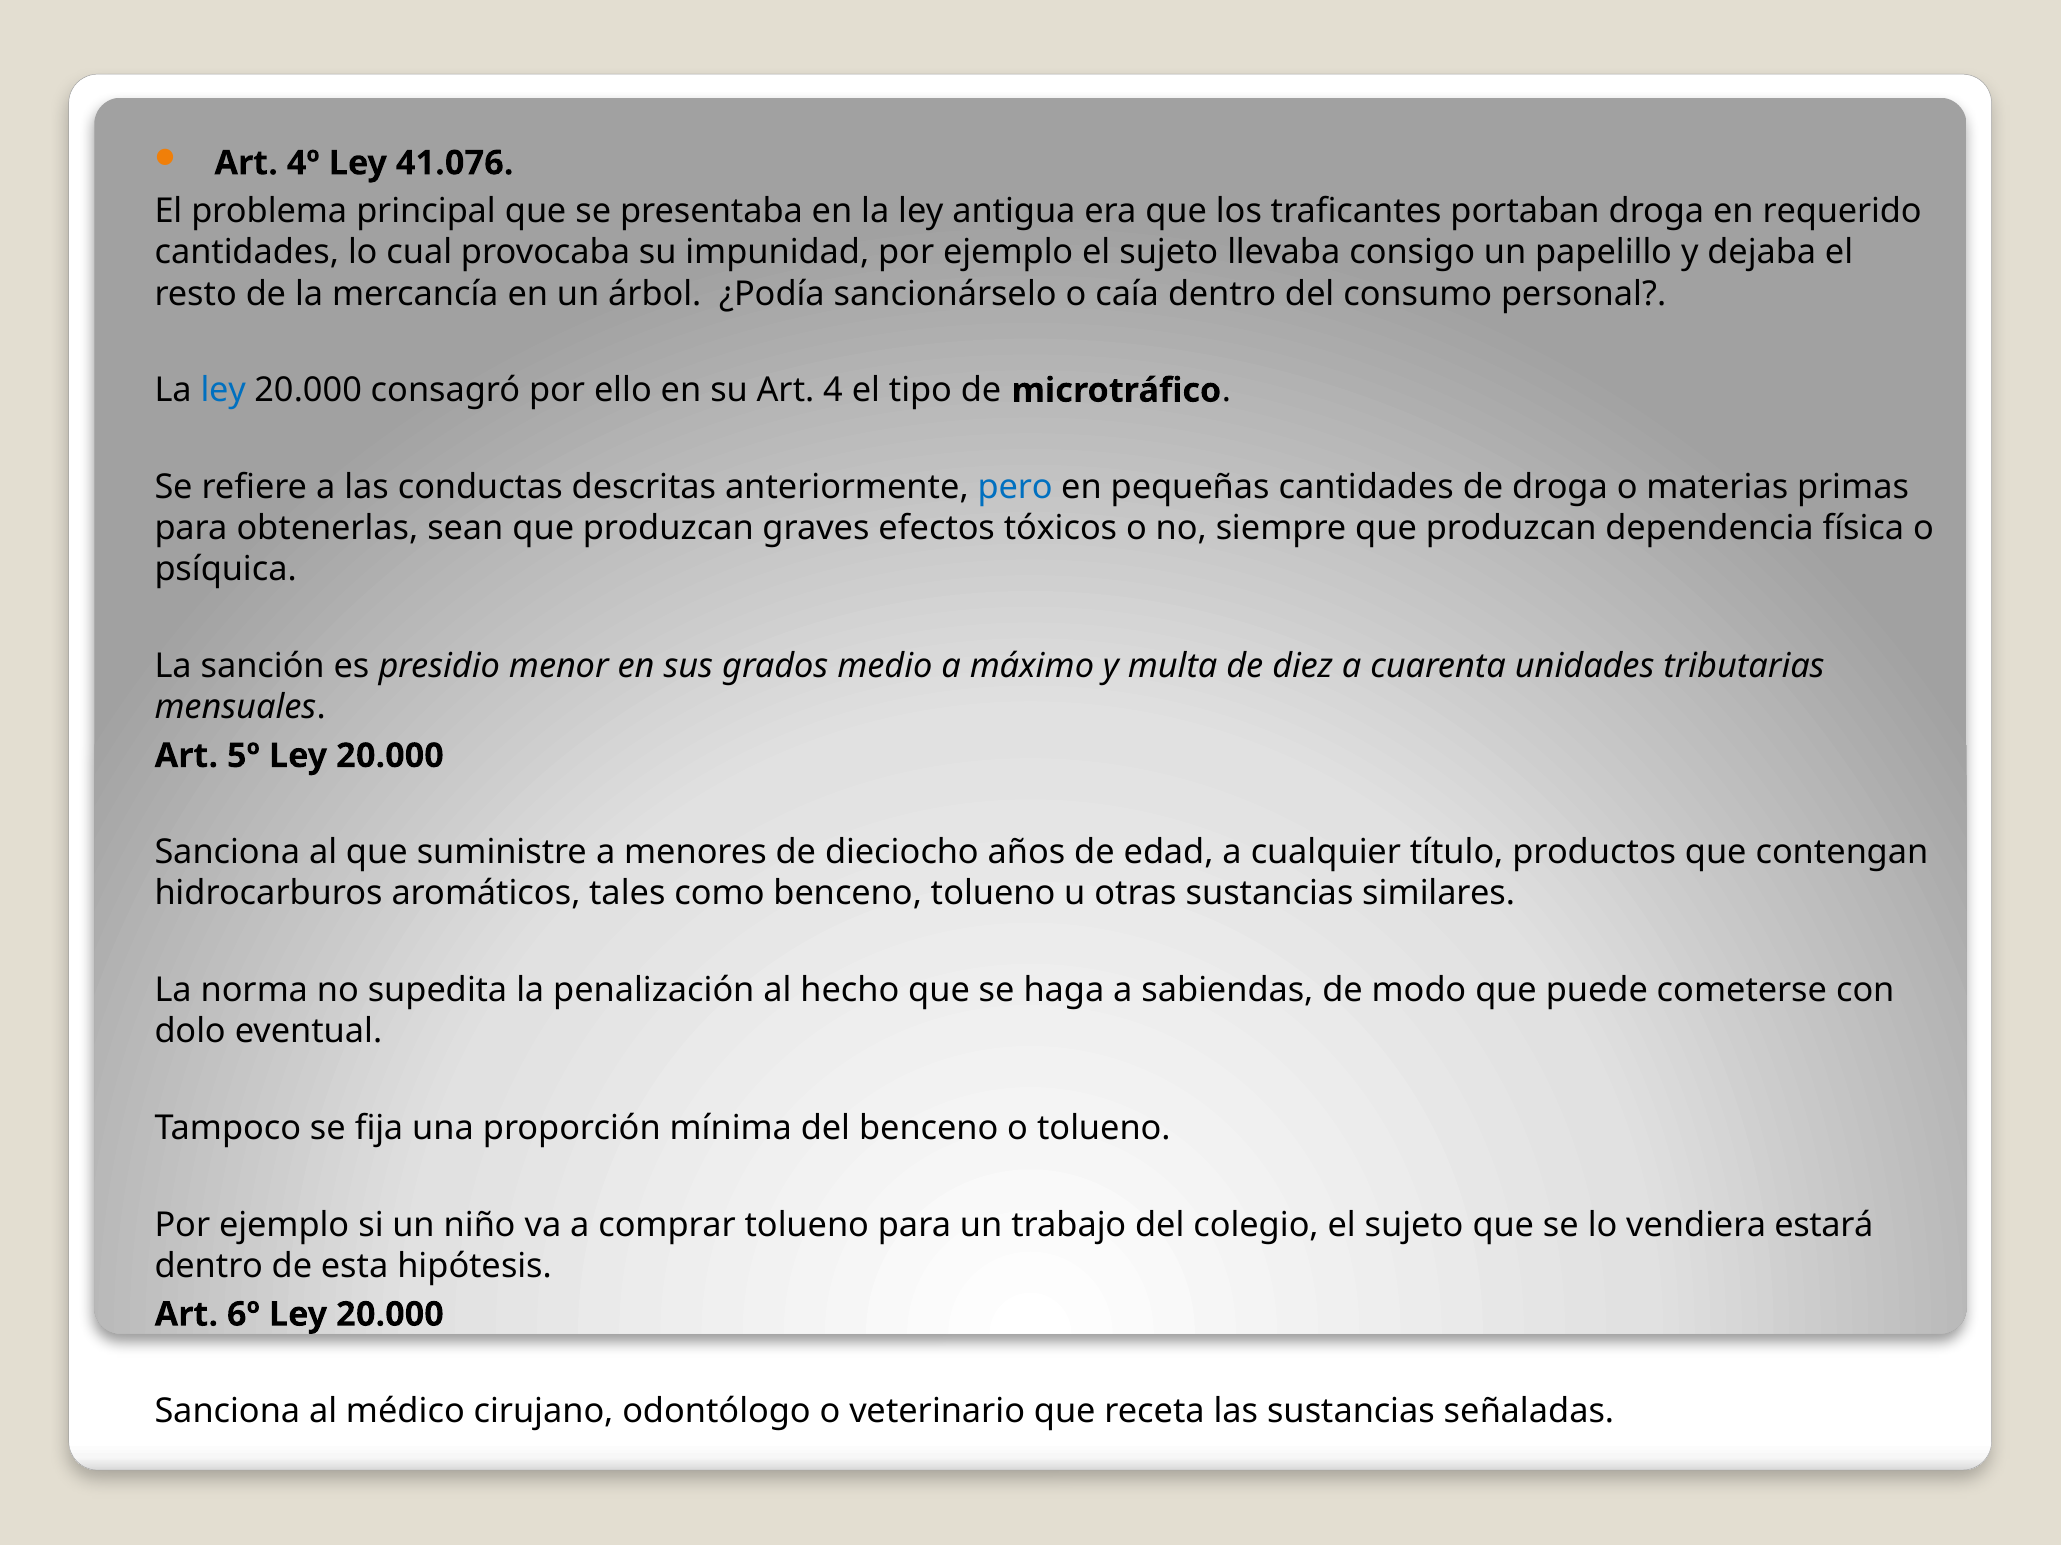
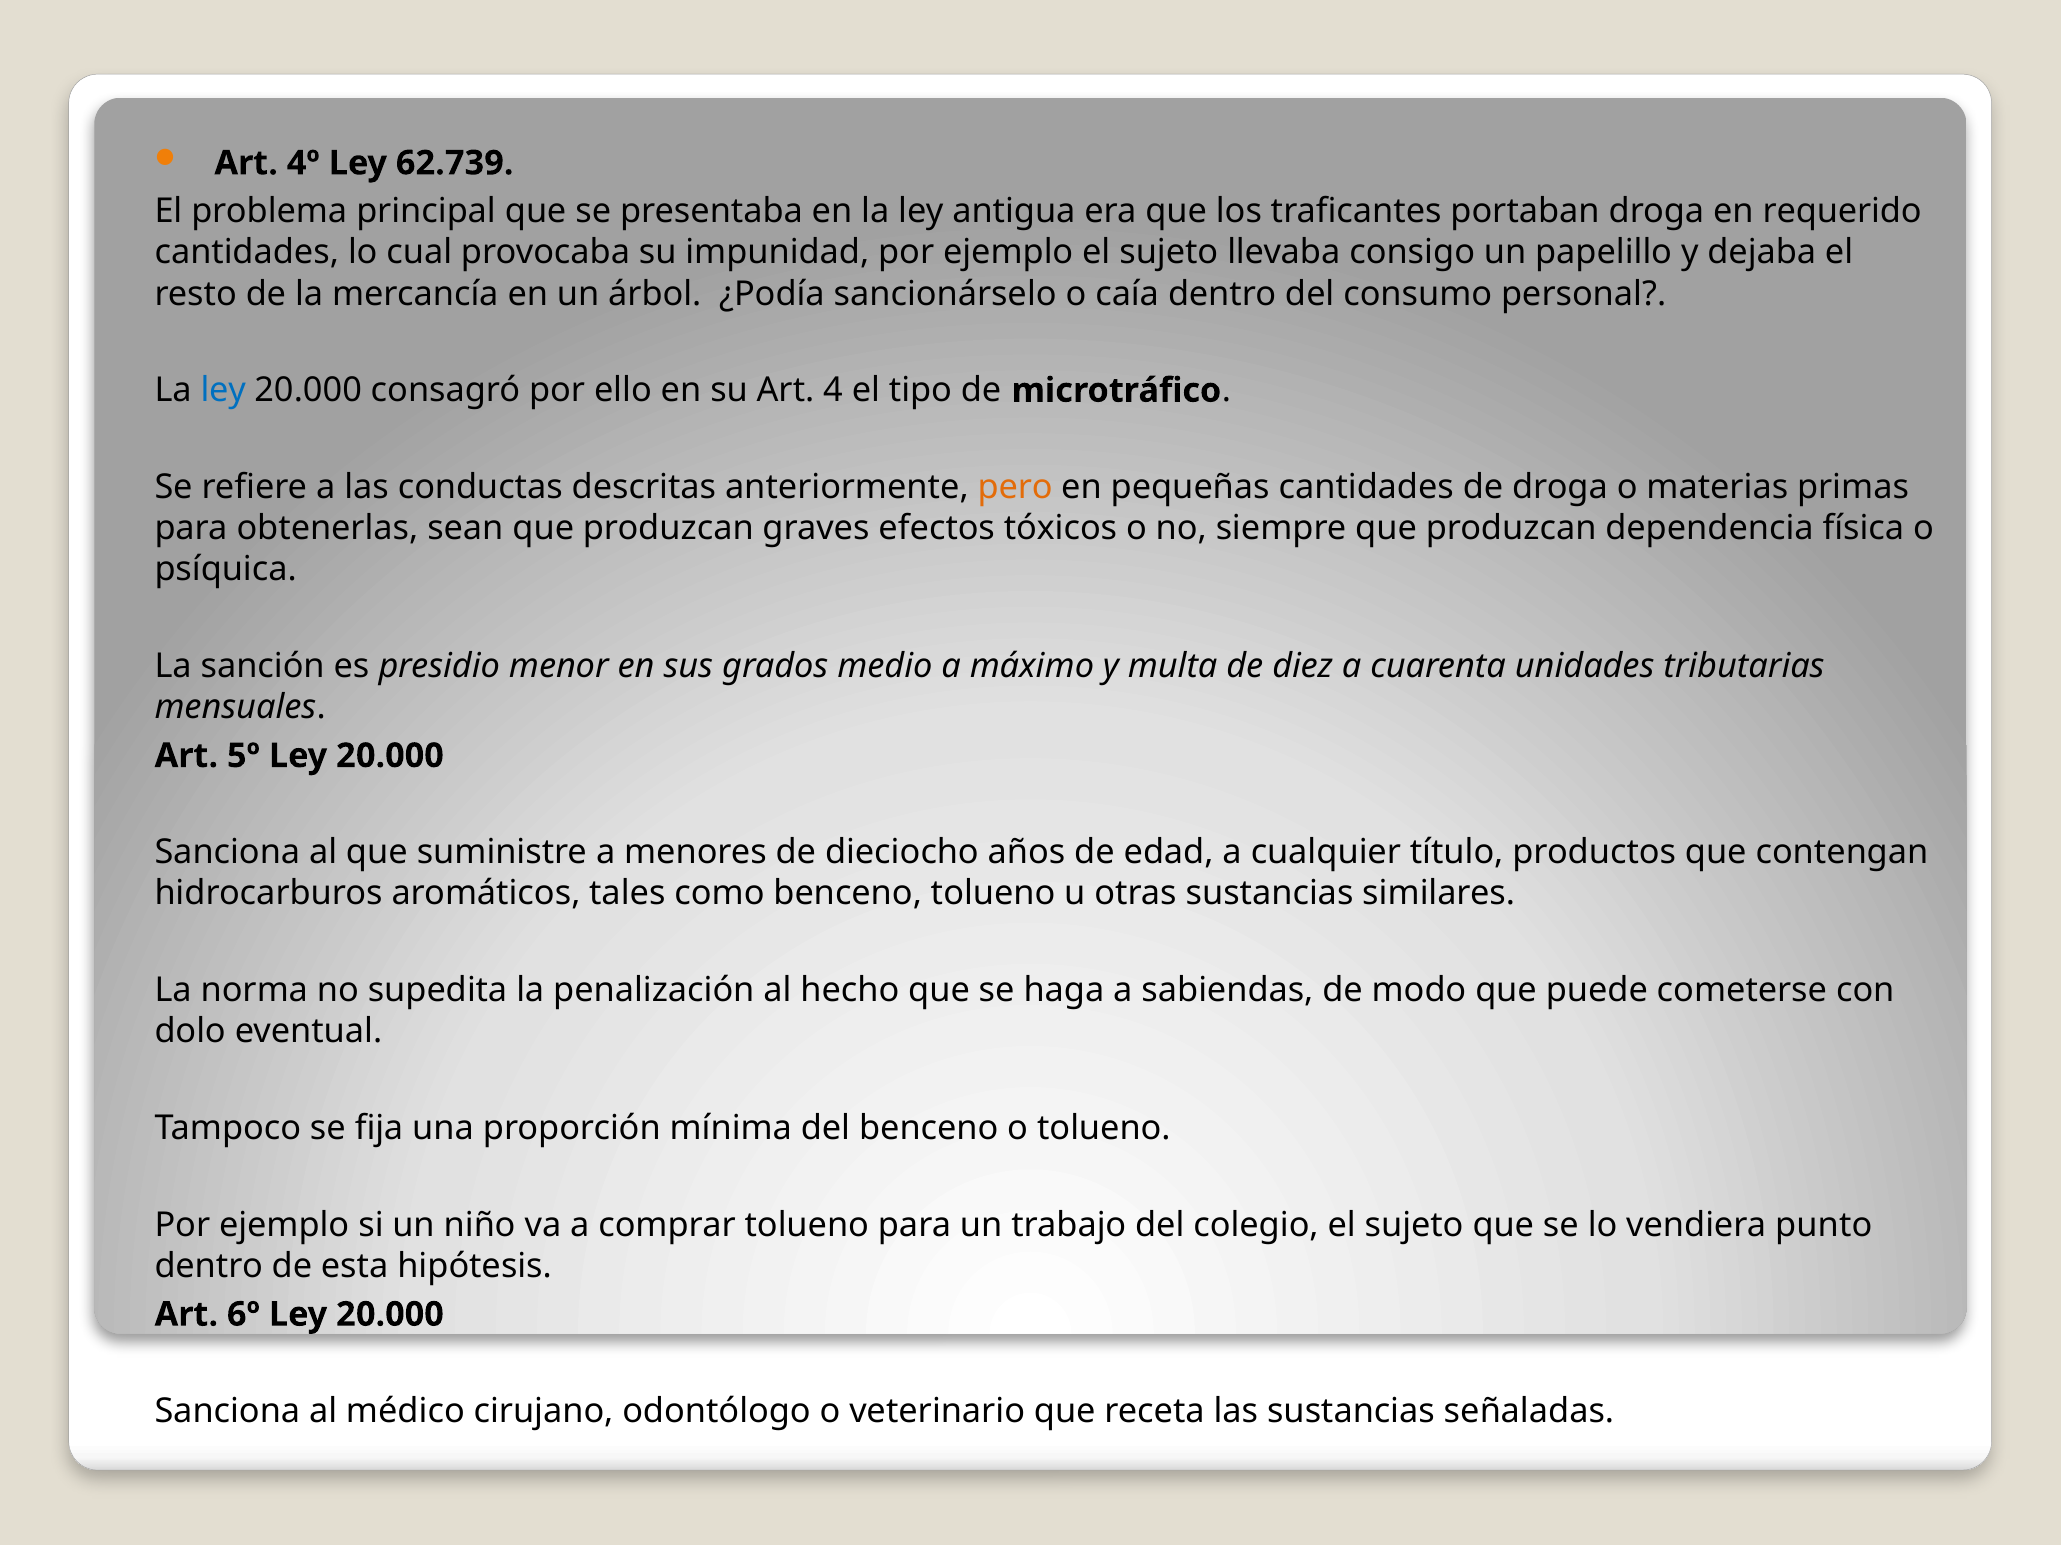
41.076: 41.076 -> 62.739 (455, 163)
pero colour: blue -> orange (1015, 487)
estará: estará -> punto (1824, 1225)
